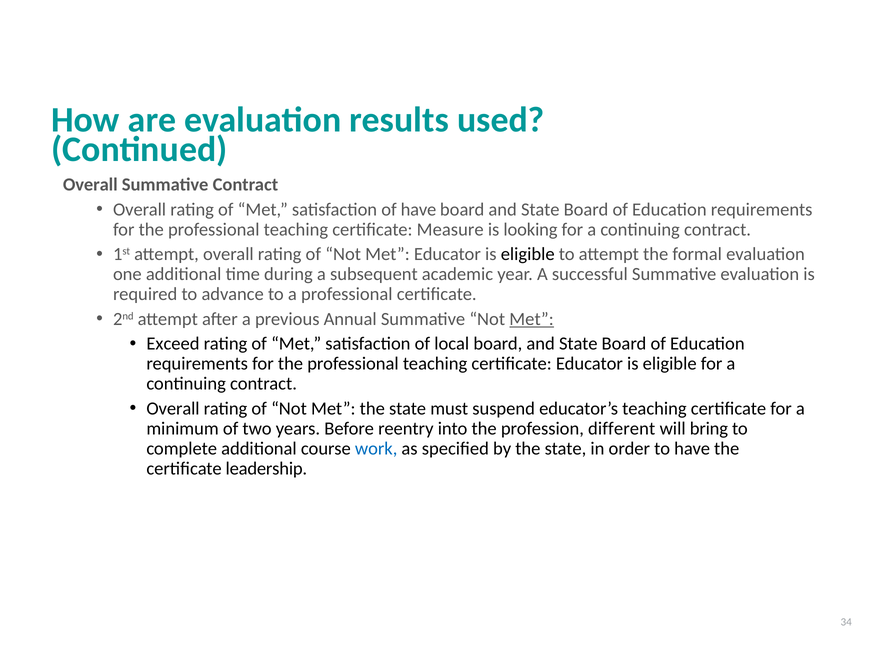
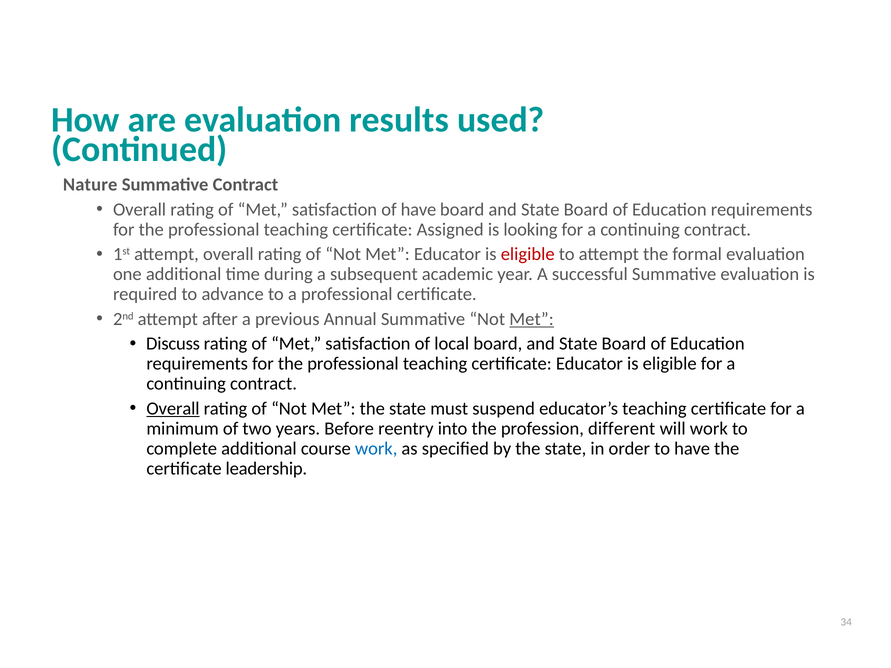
Overall: Overall -> Nature (90, 185)
Measure: Measure -> Assigned (450, 230)
eligible colour: black -> red (528, 254)
Exceed: Exceed -> Discuss (173, 344)
Overall underline: none -> present (173, 409)
will bring: bring -> work (709, 429)
